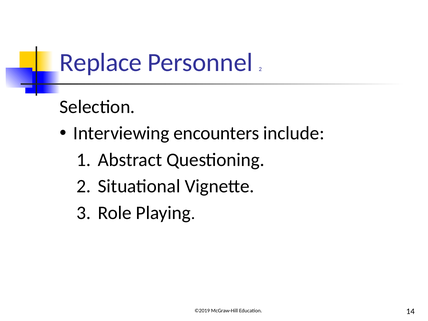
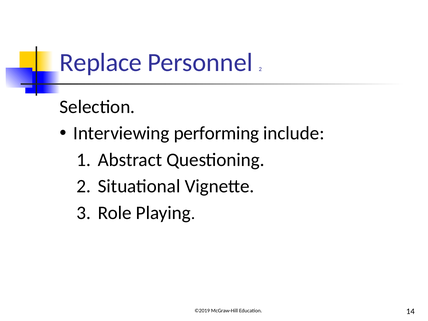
encounters: encounters -> performing (216, 133)
